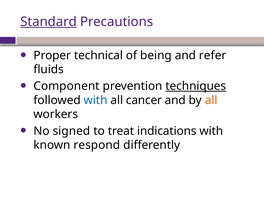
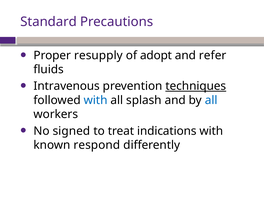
Standard underline: present -> none (49, 22)
technical: technical -> resupply (98, 55)
being: being -> adopt (156, 55)
Component: Component -> Intravenous (67, 86)
cancer: cancer -> splash (144, 100)
all colour: orange -> blue (211, 100)
